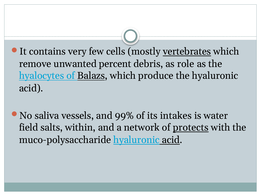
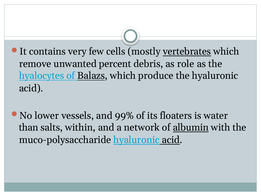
saliva: saliva -> lower (47, 116)
intakes: intakes -> floaters (176, 116)
field: field -> than (29, 127)
protects: protects -> albumin (191, 127)
